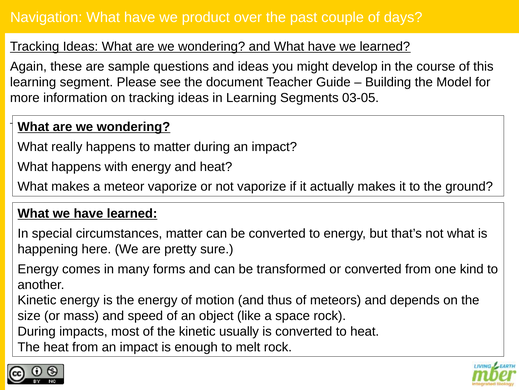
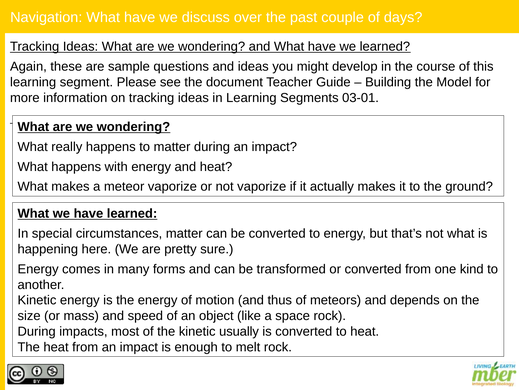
product: product -> discuss (206, 17)
03-05: 03-05 -> 03-01 (361, 98)
